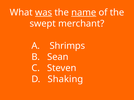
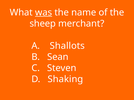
name underline: present -> none (84, 12)
swept: swept -> sheep (43, 24)
Shrimps: Shrimps -> Shallots (67, 46)
